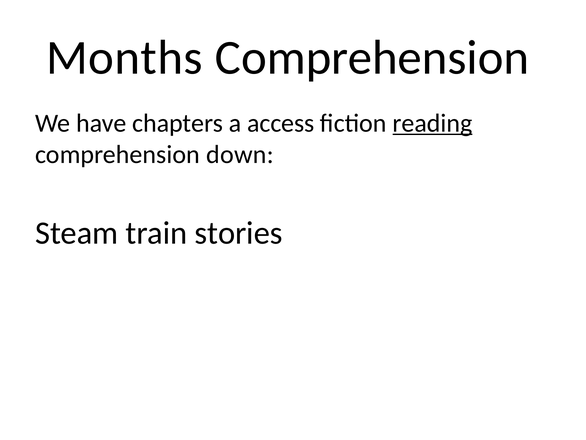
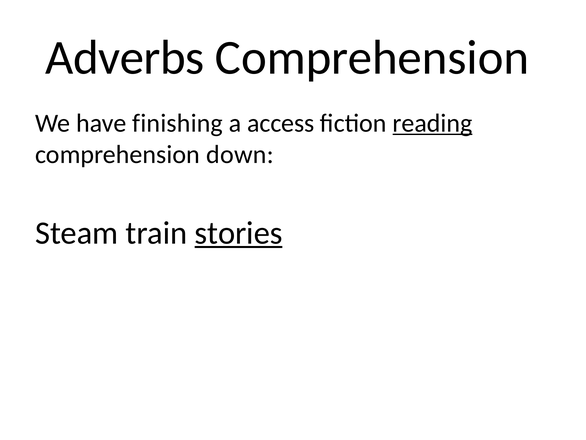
Months: Months -> Adverbs (125, 58)
chapters: chapters -> finishing (178, 123)
stories underline: none -> present (239, 233)
